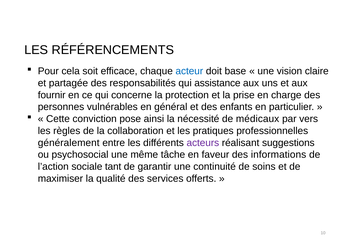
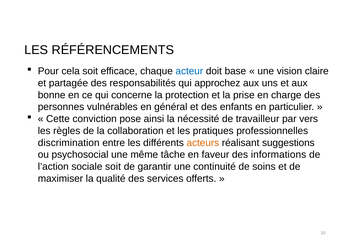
assistance: assistance -> approchez (217, 83)
fournir: fournir -> bonne (52, 95)
médicaux: médicaux -> travailleur (258, 119)
généralement: généralement -> discrimination (69, 143)
acteurs colour: purple -> orange (203, 143)
sociale tant: tant -> soit (113, 167)
